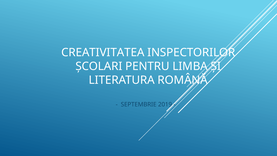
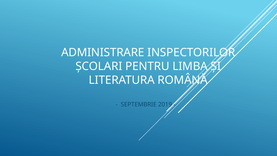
CREATIVITATEA: CREATIVITATEA -> ADMINISTRARE (103, 52)
